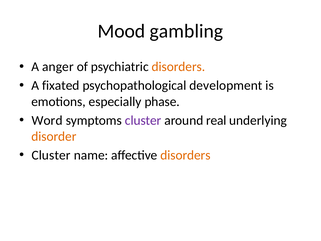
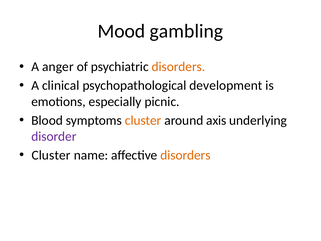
fixated: fixated -> clinical (61, 85)
phase: phase -> picnic (162, 102)
Word: Word -> Blood (47, 120)
cluster colour: purple -> orange (143, 120)
real: real -> axis (216, 120)
disorder colour: orange -> purple (54, 136)
